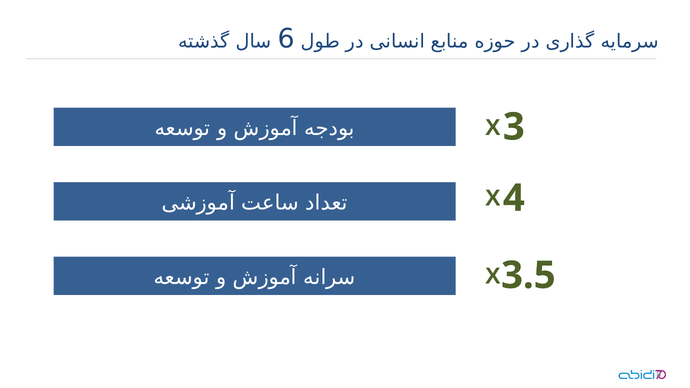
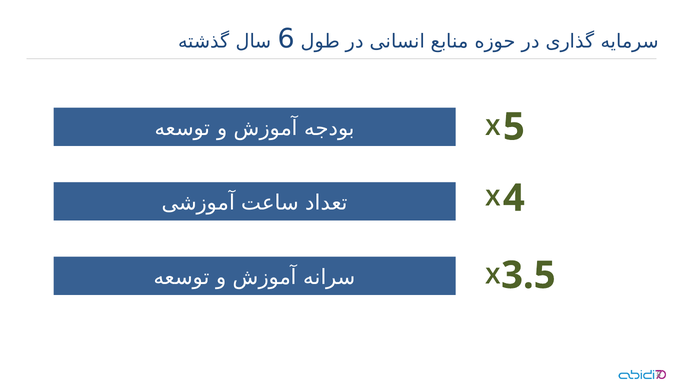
3: 3 -> 5 (514, 127)
